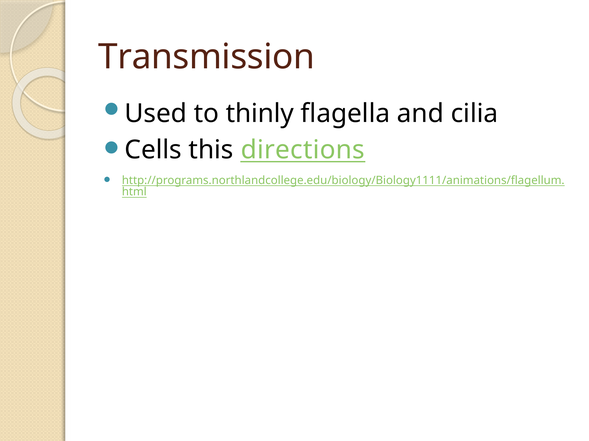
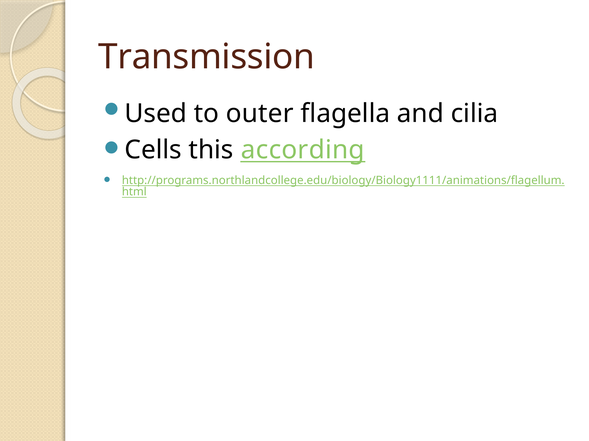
thinly: thinly -> outer (260, 114)
directions: directions -> according (303, 150)
